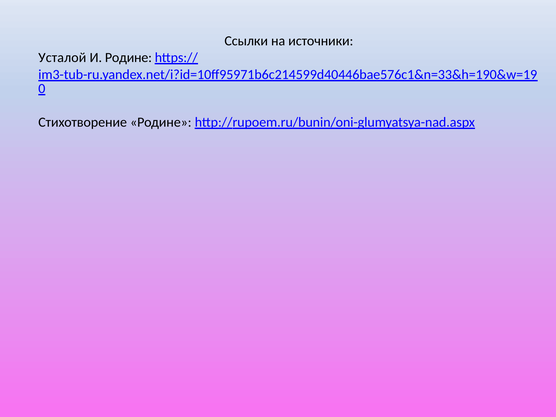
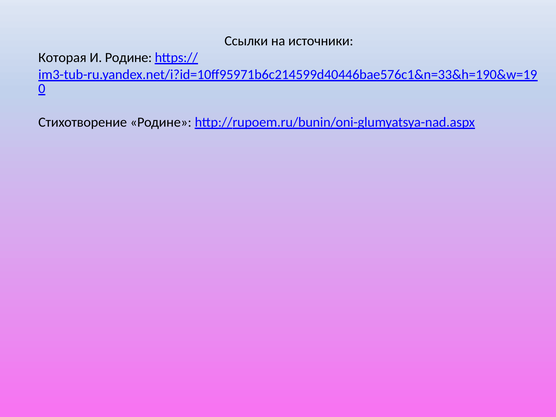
Усталой: Усталой -> Которая (62, 58)
